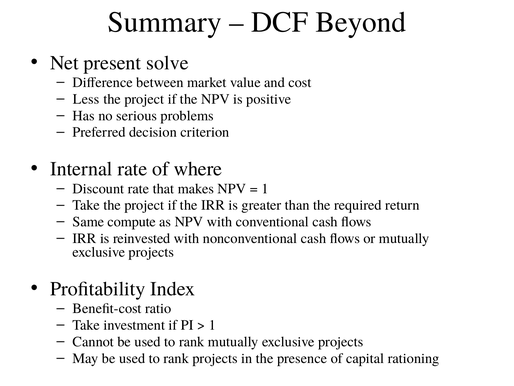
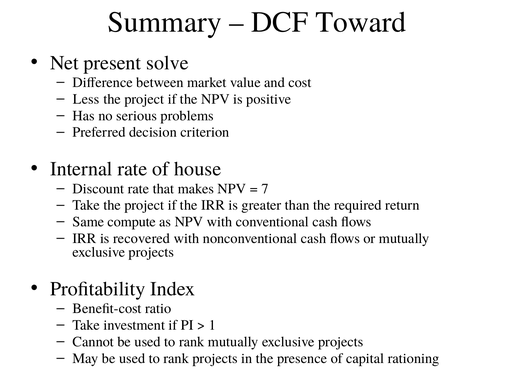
Beyond: Beyond -> Toward (361, 22)
where: where -> house (198, 169)
1: 1 -> 7 (265, 188)
reinvested: reinvested -> recovered (142, 238)
